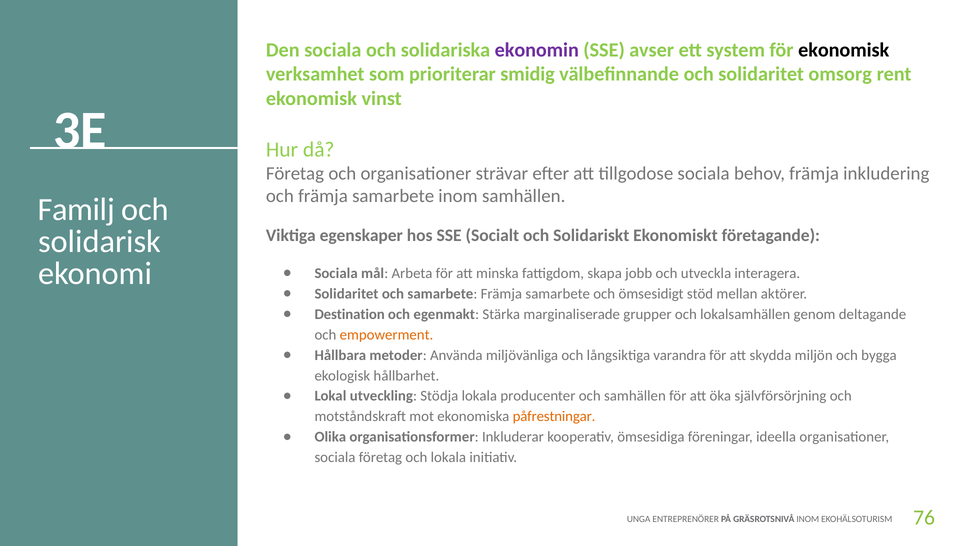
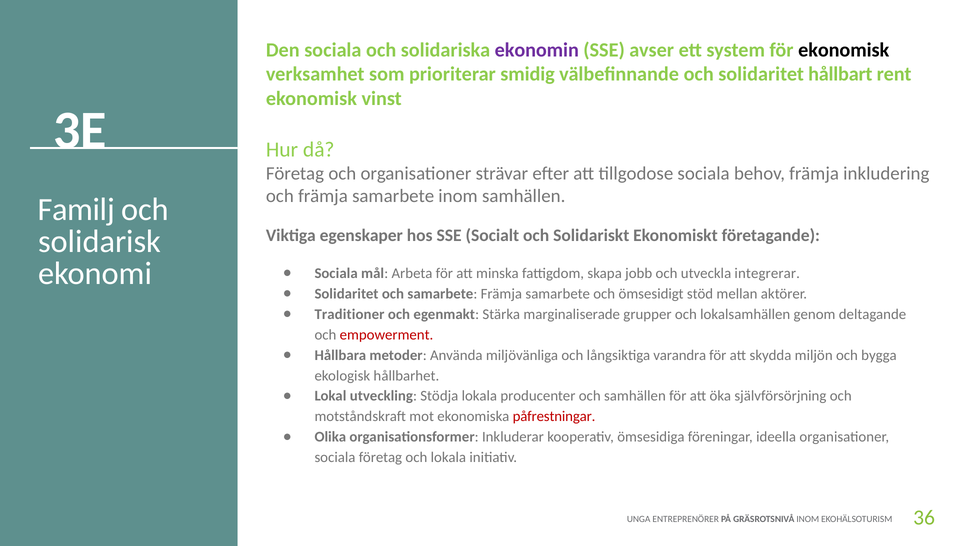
omsorg: omsorg -> hållbart (840, 74)
interagera: interagera -> integrerar (767, 274)
Destination: Destination -> Traditioner (349, 314)
empowerment colour: orange -> red (387, 335)
påfrestningar colour: orange -> red (554, 417)
76: 76 -> 36 (924, 518)
